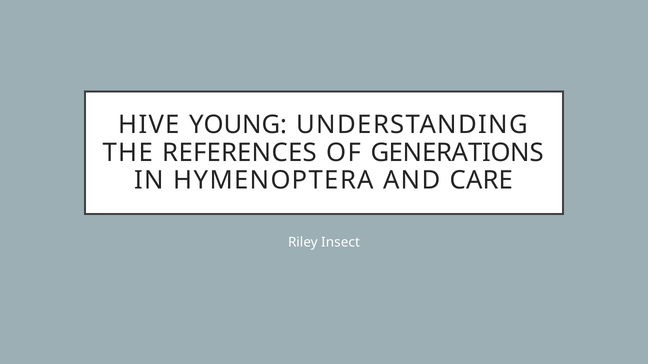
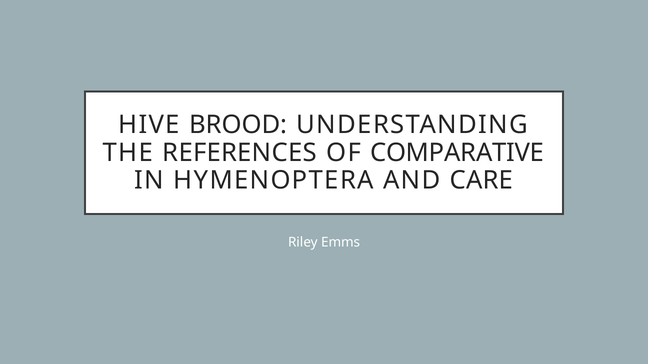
YOUNG: YOUNG -> BROOD (238, 125)
GENERATIONS: GENERATIONS -> COMPARATIVE (457, 153)
Insect: Insect -> Emms (341, 243)
